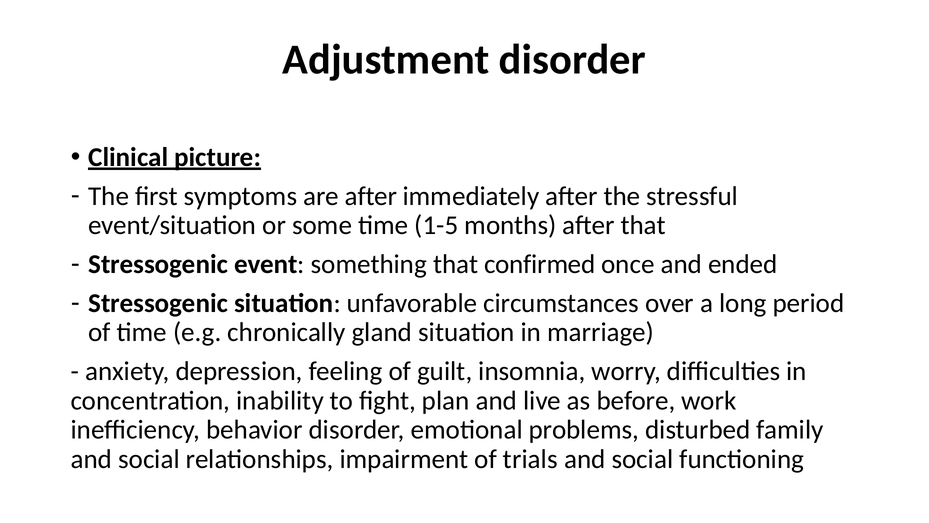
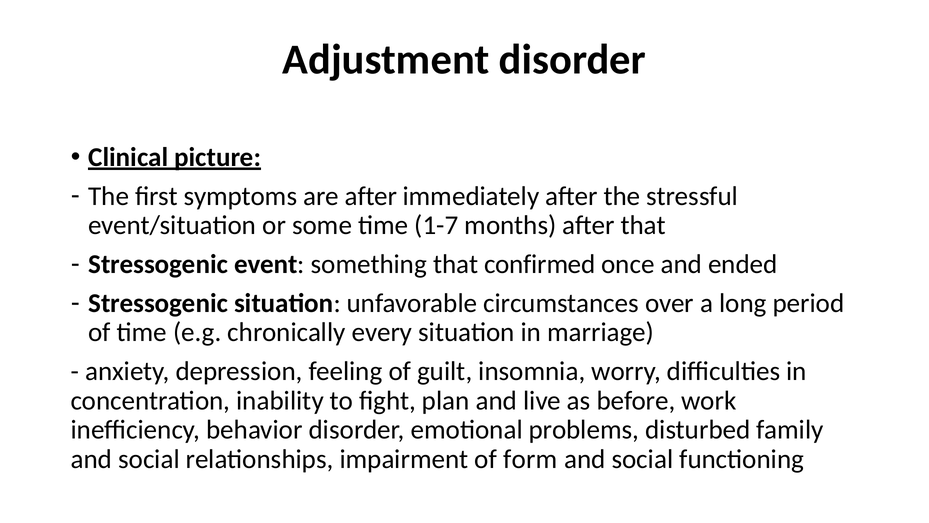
1-5: 1-5 -> 1-7 (436, 225)
gland: gland -> every (382, 332)
trials: trials -> form (530, 459)
